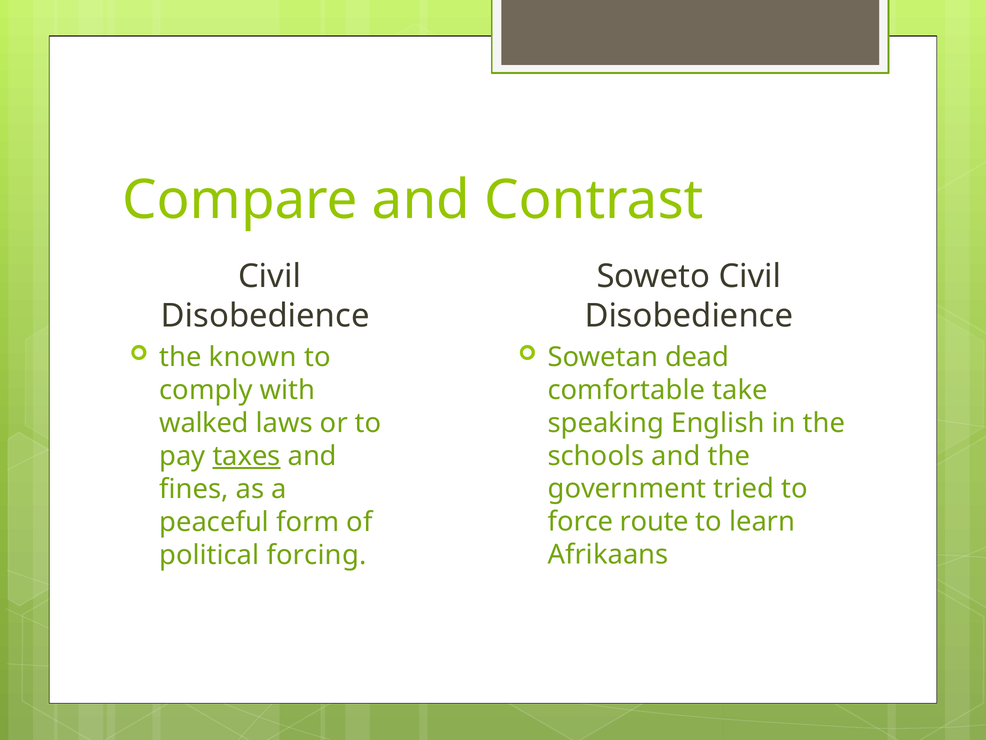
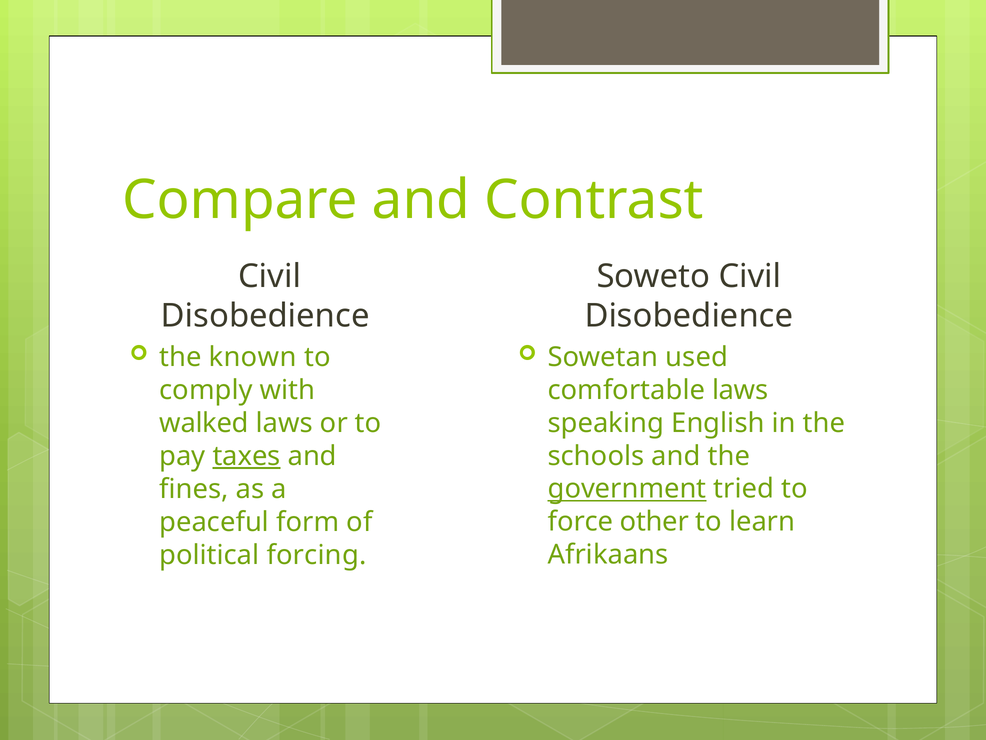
dead: dead -> used (697, 357)
comfortable take: take -> laws (740, 390)
government underline: none -> present (627, 489)
route: route -> other (654, 521)
